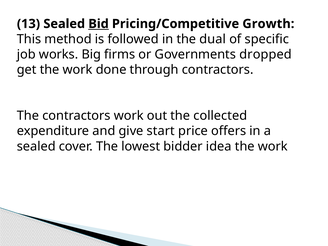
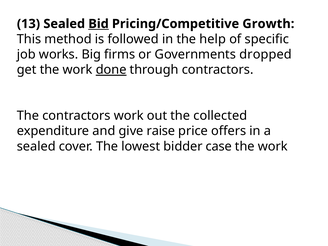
dual: dual -> help (213, 39)
done underline: none -> present (111, 70)
start: start -> raise (161, 131)
idea: idea -> case (219, 146)
